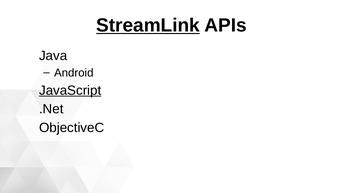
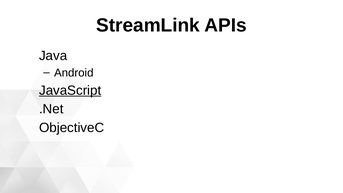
StreamLink underline: present -> none (148, 25)
